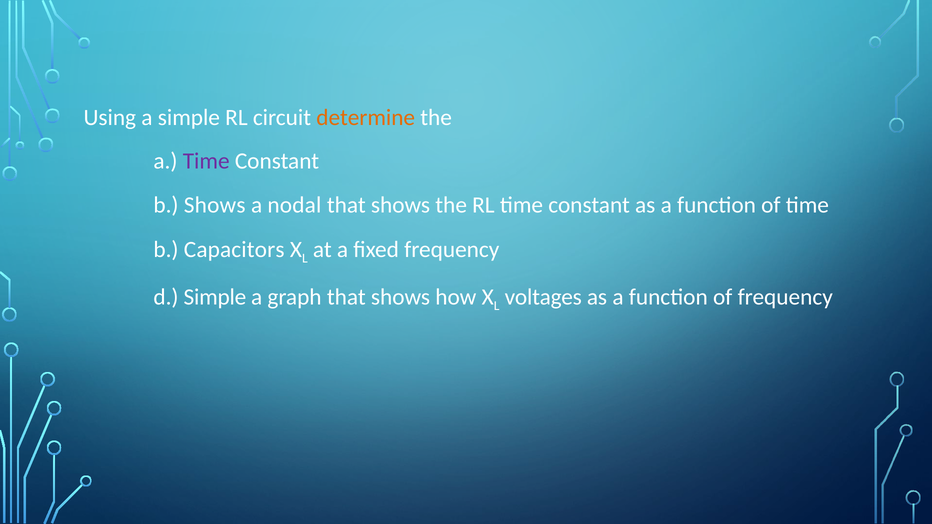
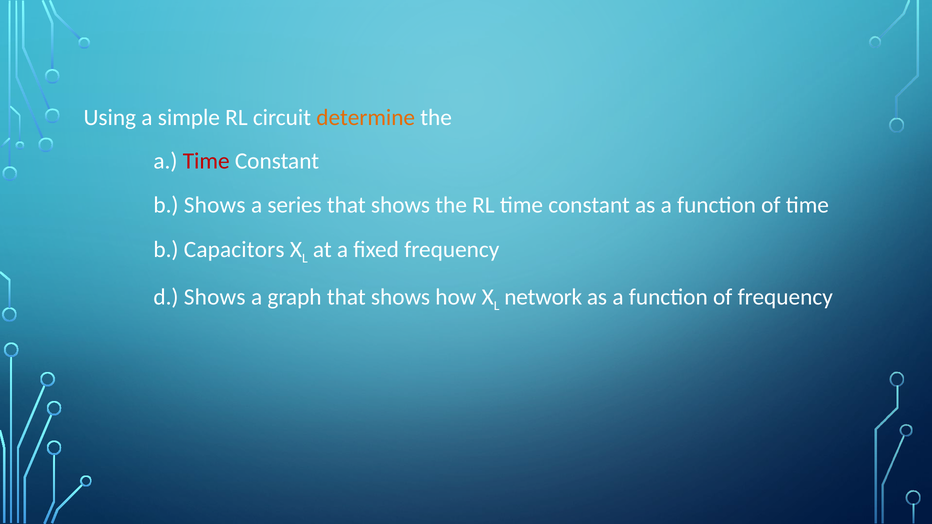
Time colour: purple -> red (206, 161)
nodal: nodal -> series (295, 205)
d Simple: Simple -> Shows (215, 297)
voltages: voltages -> network (543, 297)
